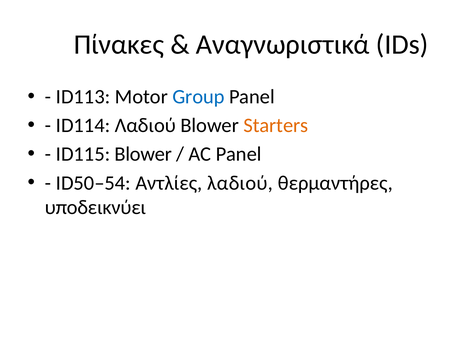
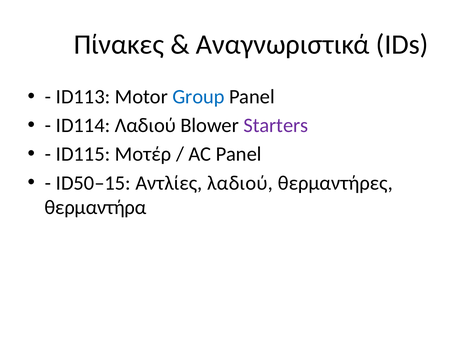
Starters colour: orange -> purple (276, 125)
ID115 Blower: Blower -> Μοτέρ (143, 154)
ID50–54: ID50–54 -> ID50–15 (93, 183)
υποδεικνύει: υποδεικνύει -> θερμαντήρα (96, 207)
